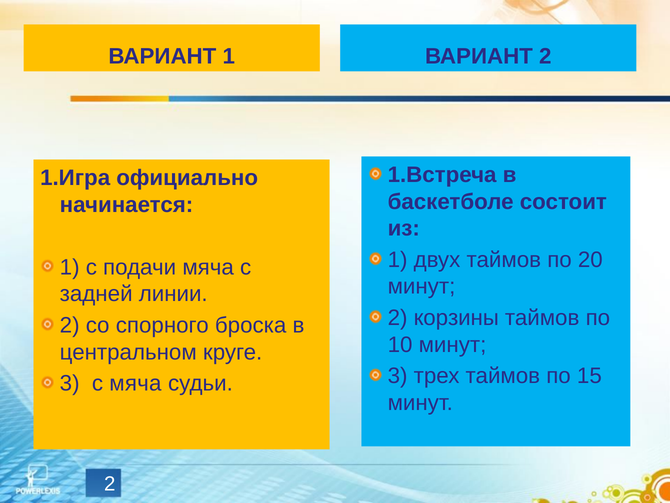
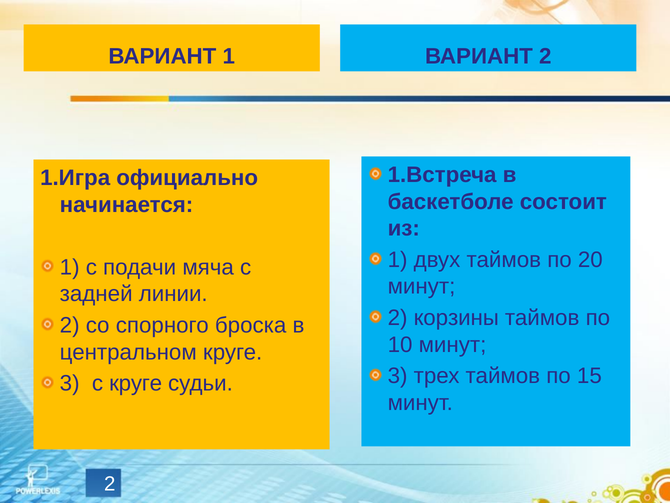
с мяча: мяча -> круге (136, 383)
